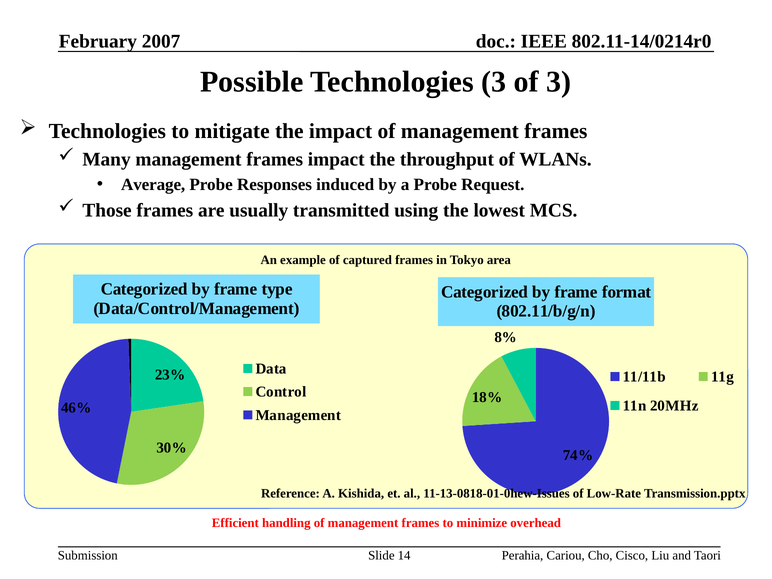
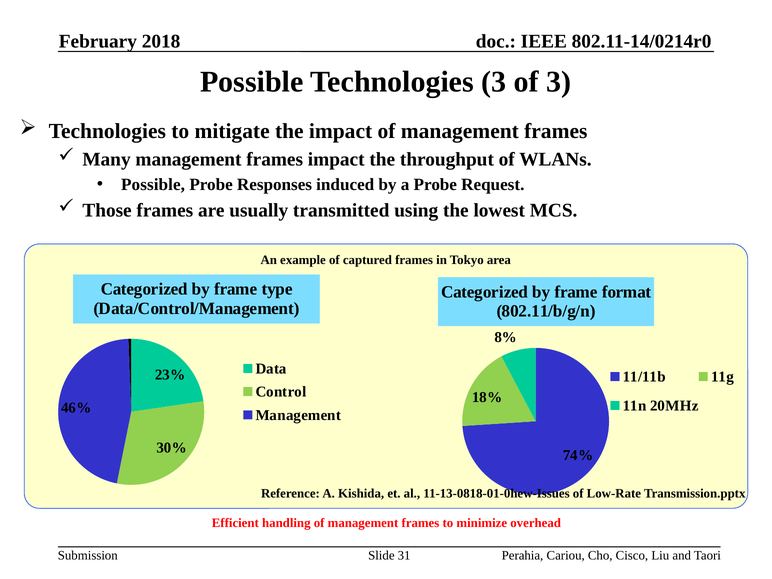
2007: 2007 -> 2018 (161, 41)
Average: Average -> Possible (153, 185)
14: 14 -> 31 (404, 555)
